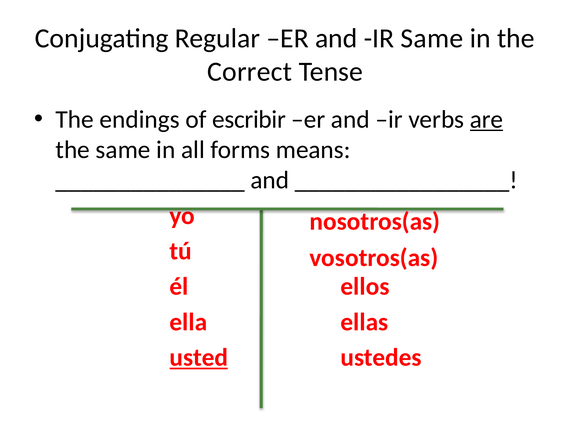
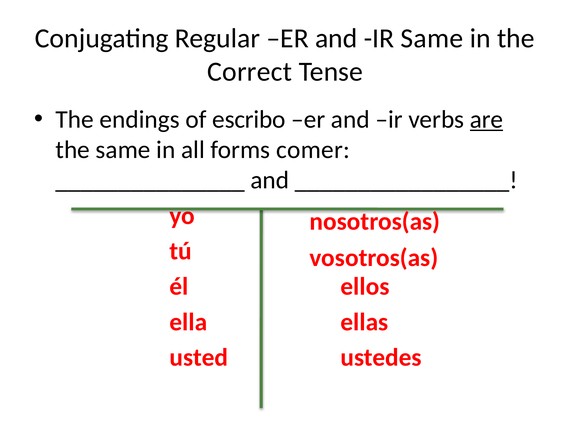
escribir: escribir -> escribo (249, 120)
means: means -> comer (313, 150)
usted underline: present -> none (199, 358)
